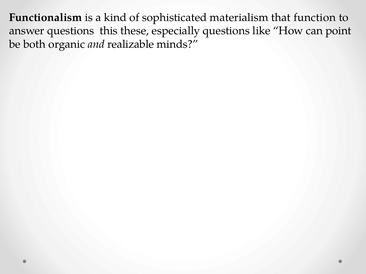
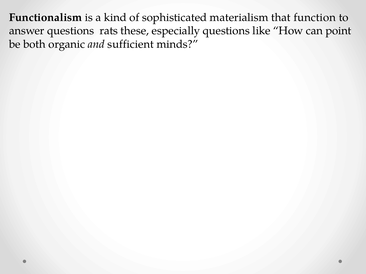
this: this -> rats (109, 31)
realizable: realizable -> sufficient (131, 44)
